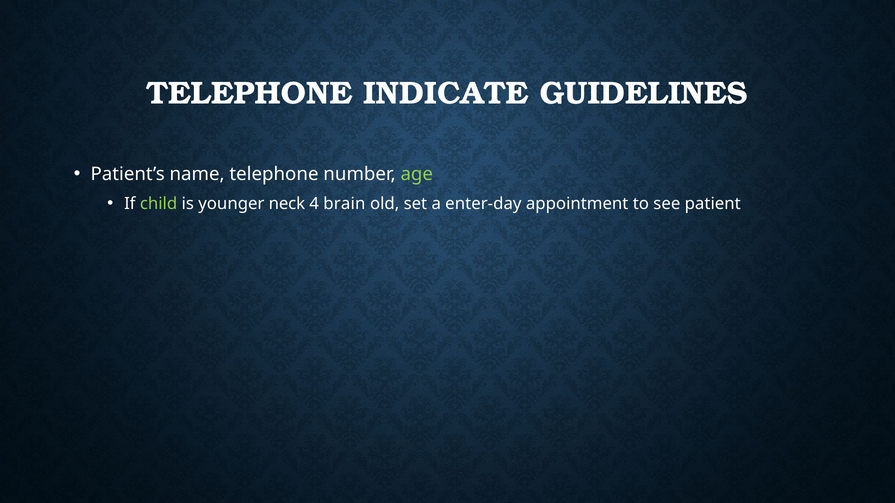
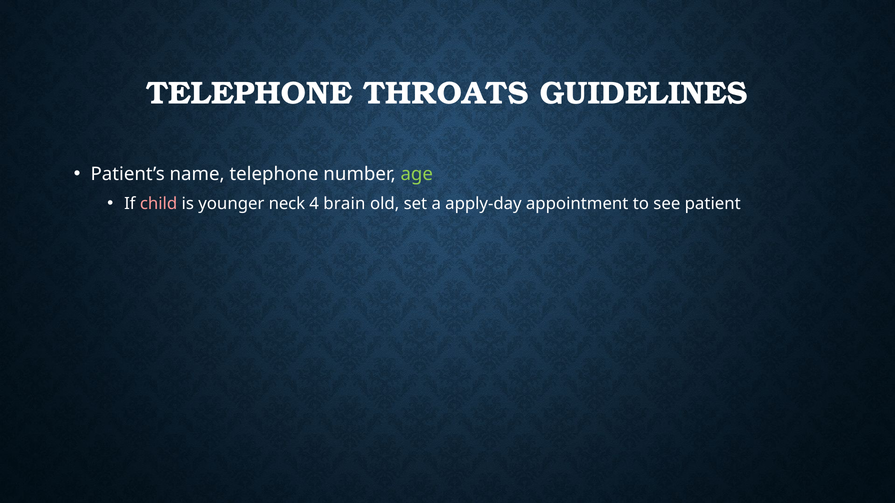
INDICATE: INDICATE -> THROATS (446, 93)
child colour: light green -> pink (159, 204)
enter-day: enter-day -> apply-day (483, 204)
